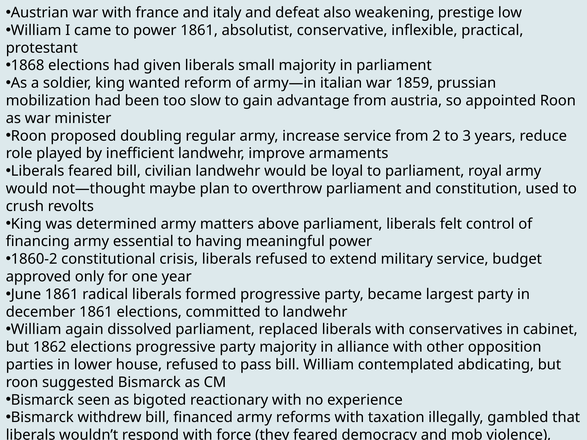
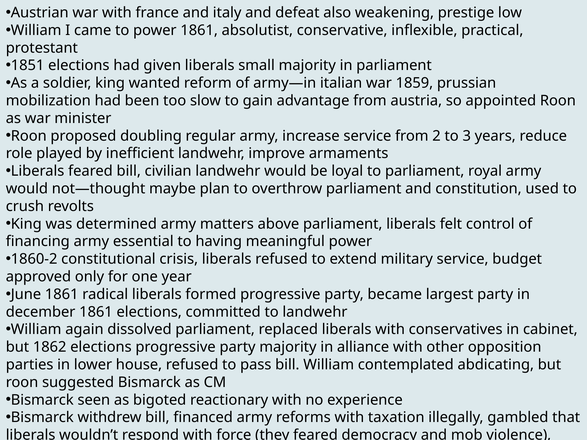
1868: 1868 -> 1851 (28, 66)
